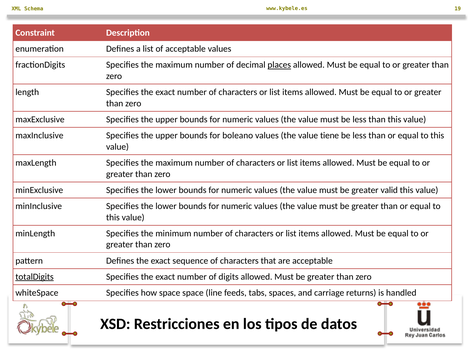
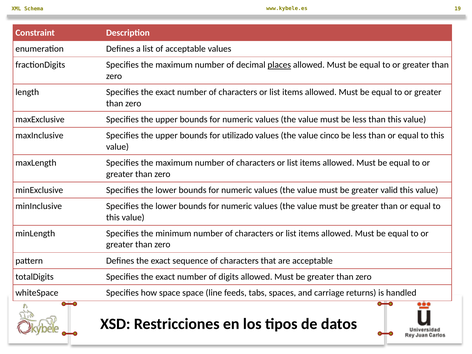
boleano: boleano -> utilizado (238, 136)
tiene: tiene -> cinco (330, 136)
totalDigits underline: present -> none (35, 277)
